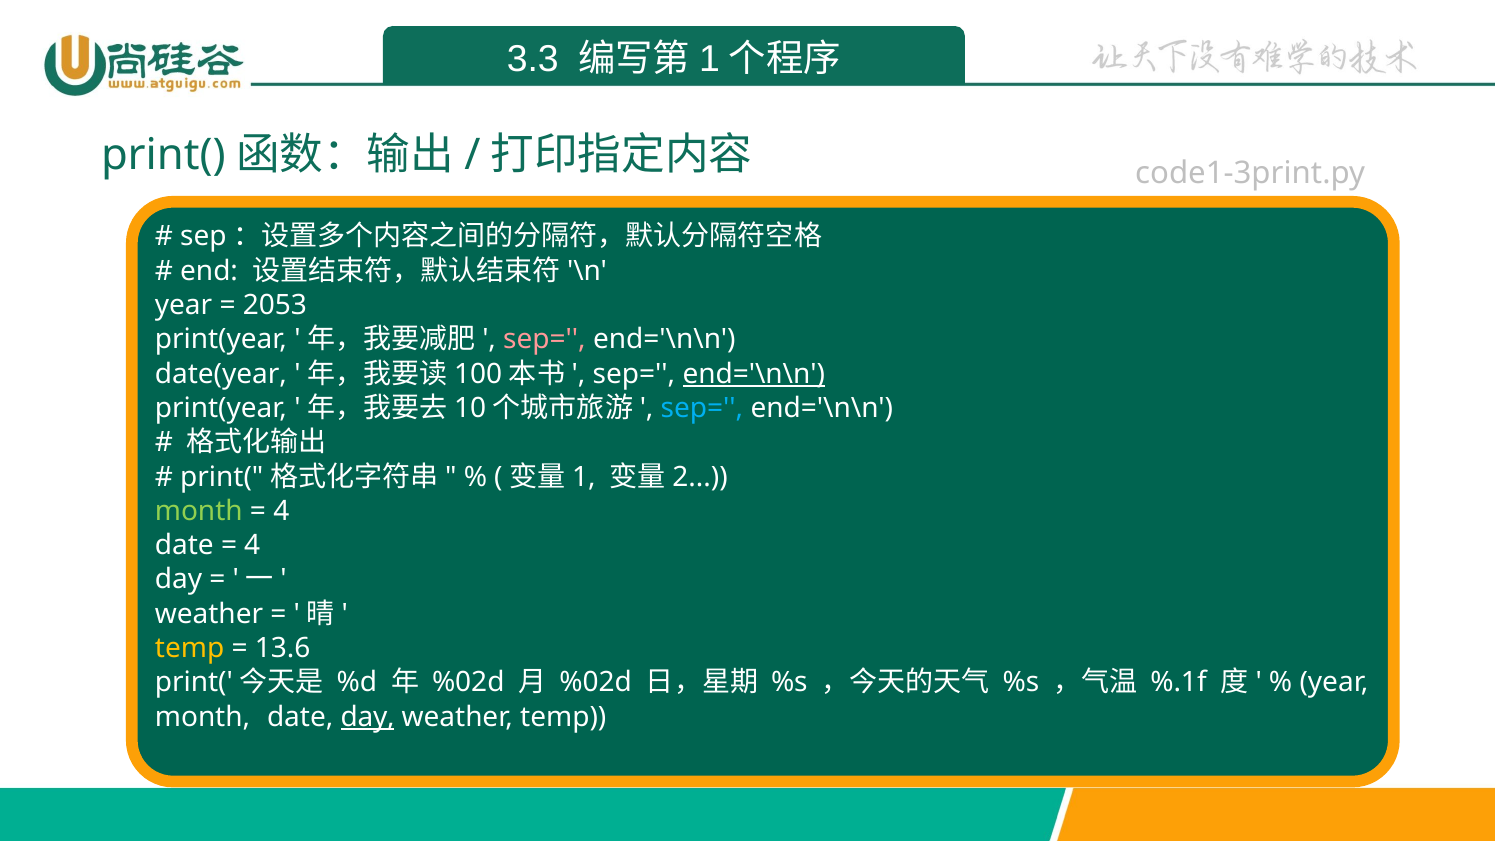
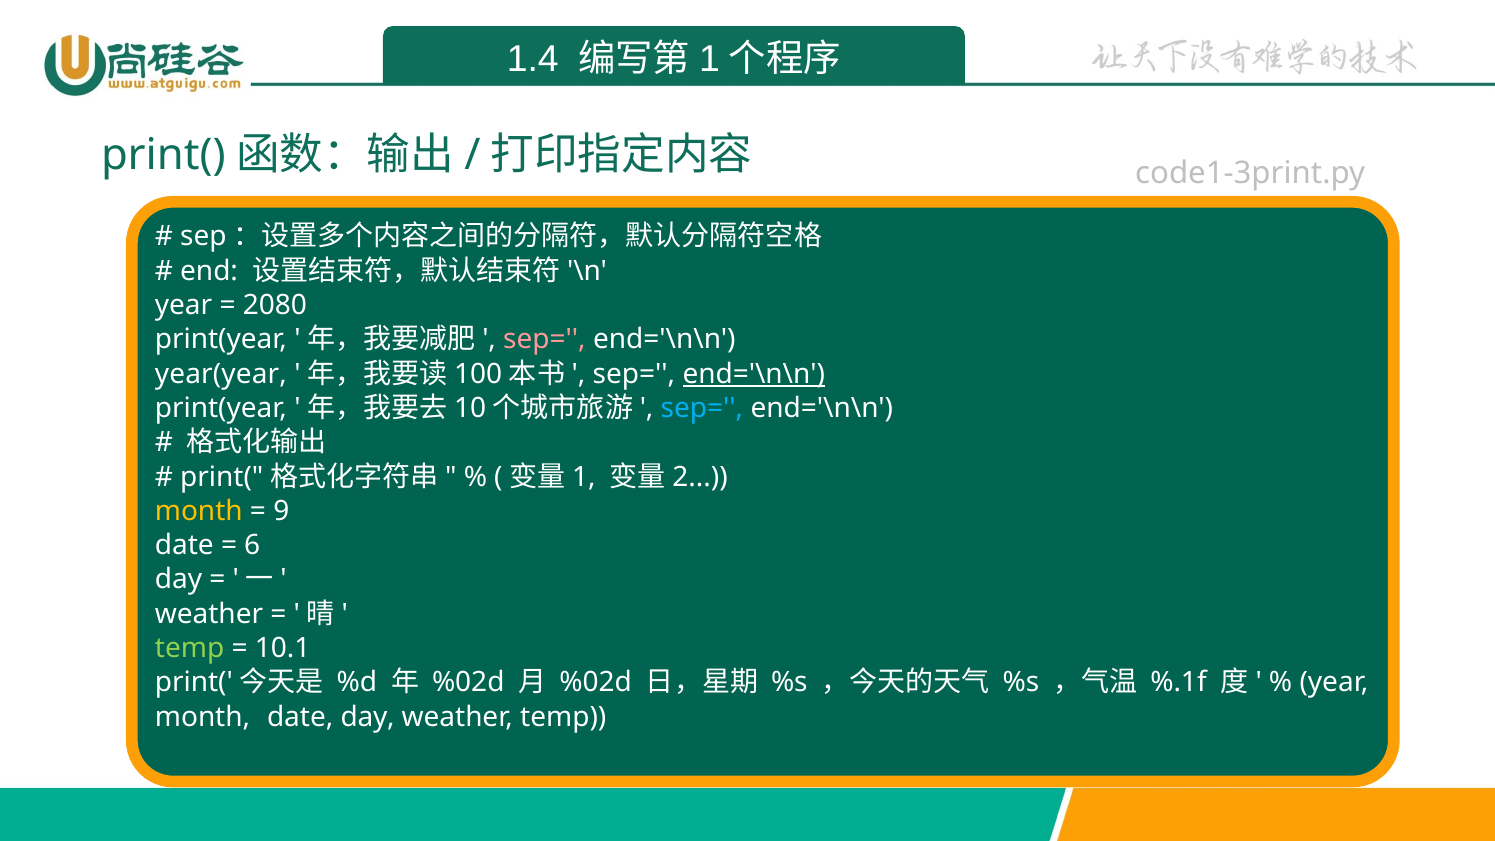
3.3: 3.3 -> 1.4 (533, 59)
2053: 2053 -> 2080 (275, 305)
date(year: date(year -> year(year (221, 374)
month colour: light green -> yellow (199, 511)
4: 4 -> 9 (281, 511)
4: 4 -> 6 (252, 545)
temp colour: yellow -> light green (190, 648)
13.6: 13.6 -> 10.1 (283, 648)
day underline: present -> none (368, 717)
